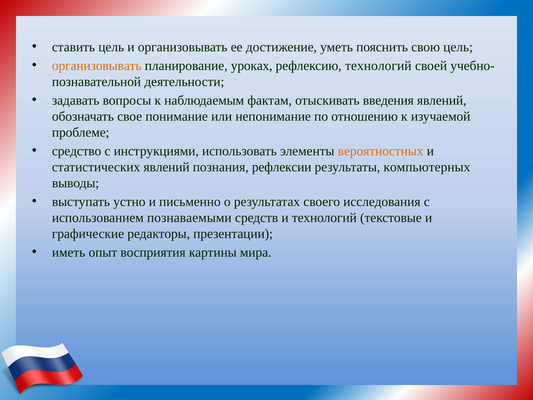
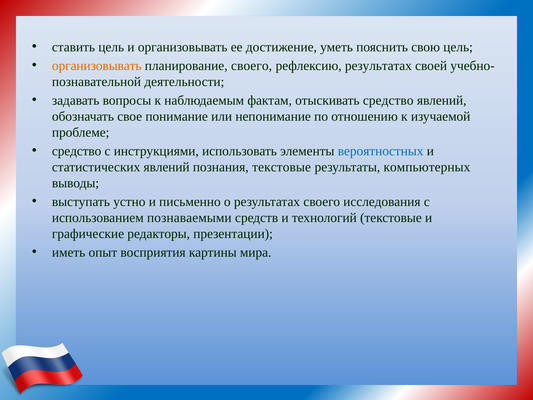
планирование уроках: уроках -> своего (252, 66)
рефлексию технологий: технологий -> результатах (378, 66)
отыскивать введения: введения -> средство (388, 100)
вероятностных colour: orange -> blue (381, 151)
познания рефлексии: рефлексии -> текстовые (282, 167)
